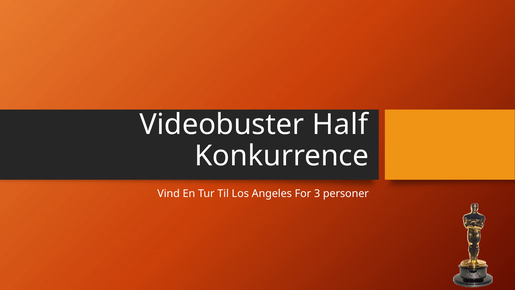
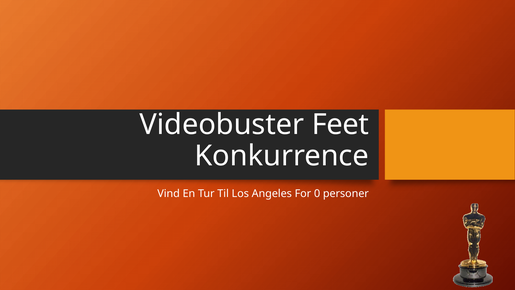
Half: Half -> Feet (340, 124)
3: 3 -> 0 (317, 193)
